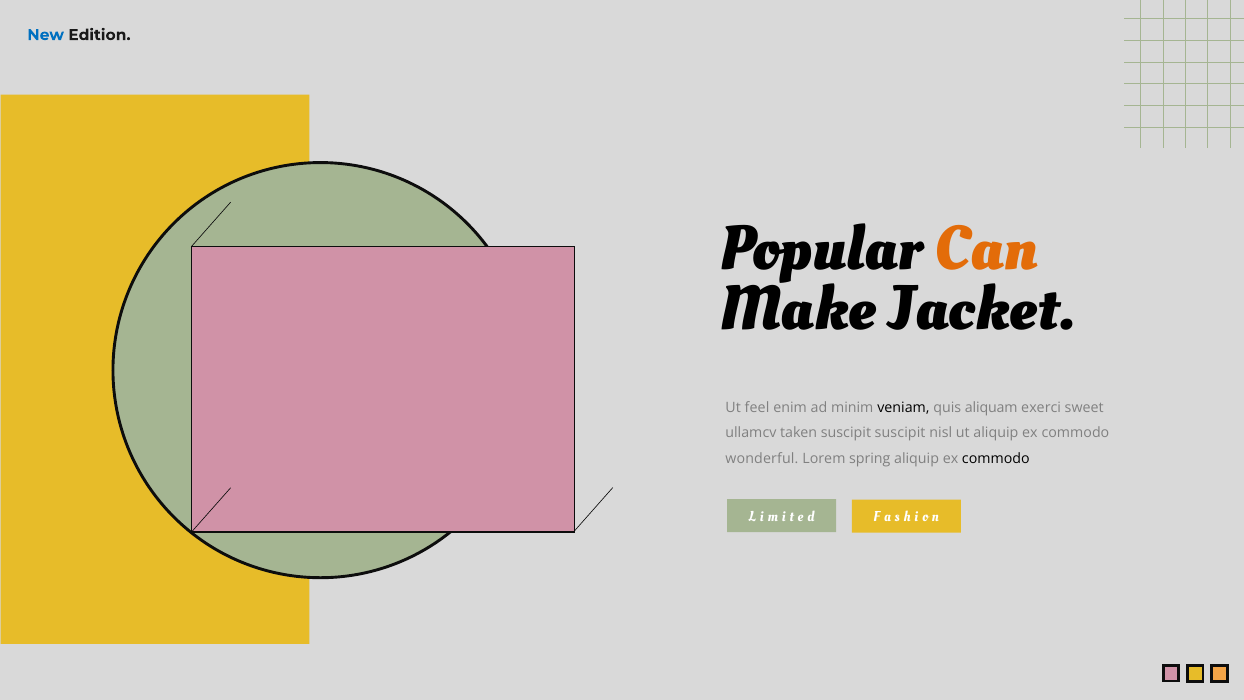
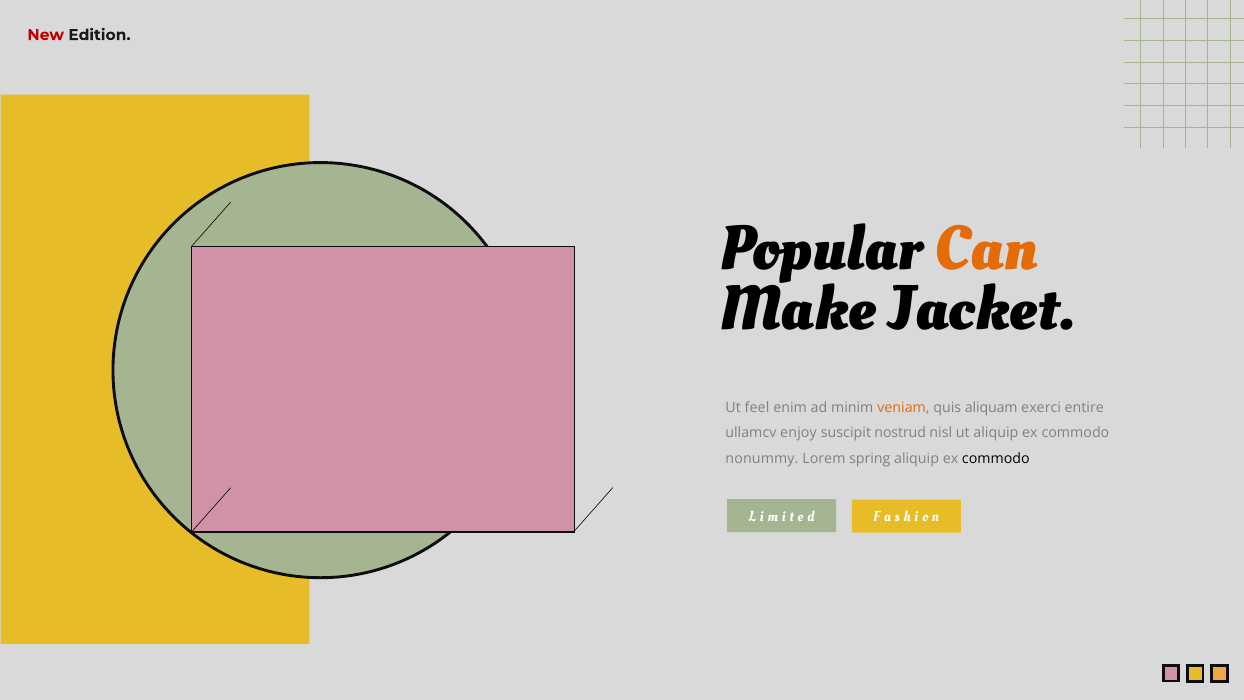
New colour: blue -> red (46, 35)
veniam colour: black -> orange (903, 407)
sweet: sweet -> entire (1084, 407)
taken: taken -> enjoy (799, 433)
suscipit suscipit: suscipit -> nostrud (900, 433)
wonderful: wonderful -> nonummy (762, 459)
